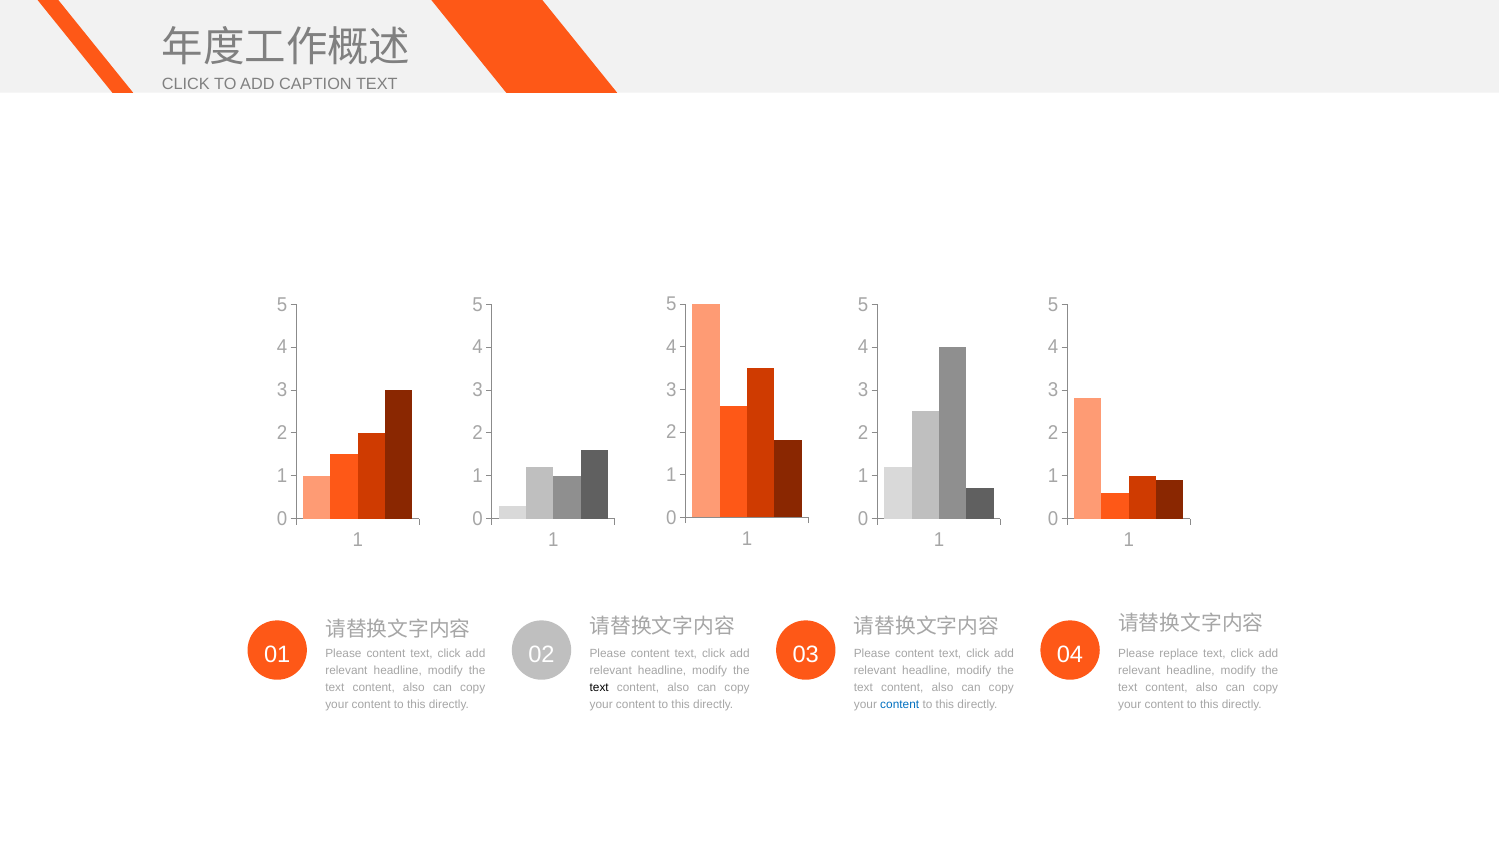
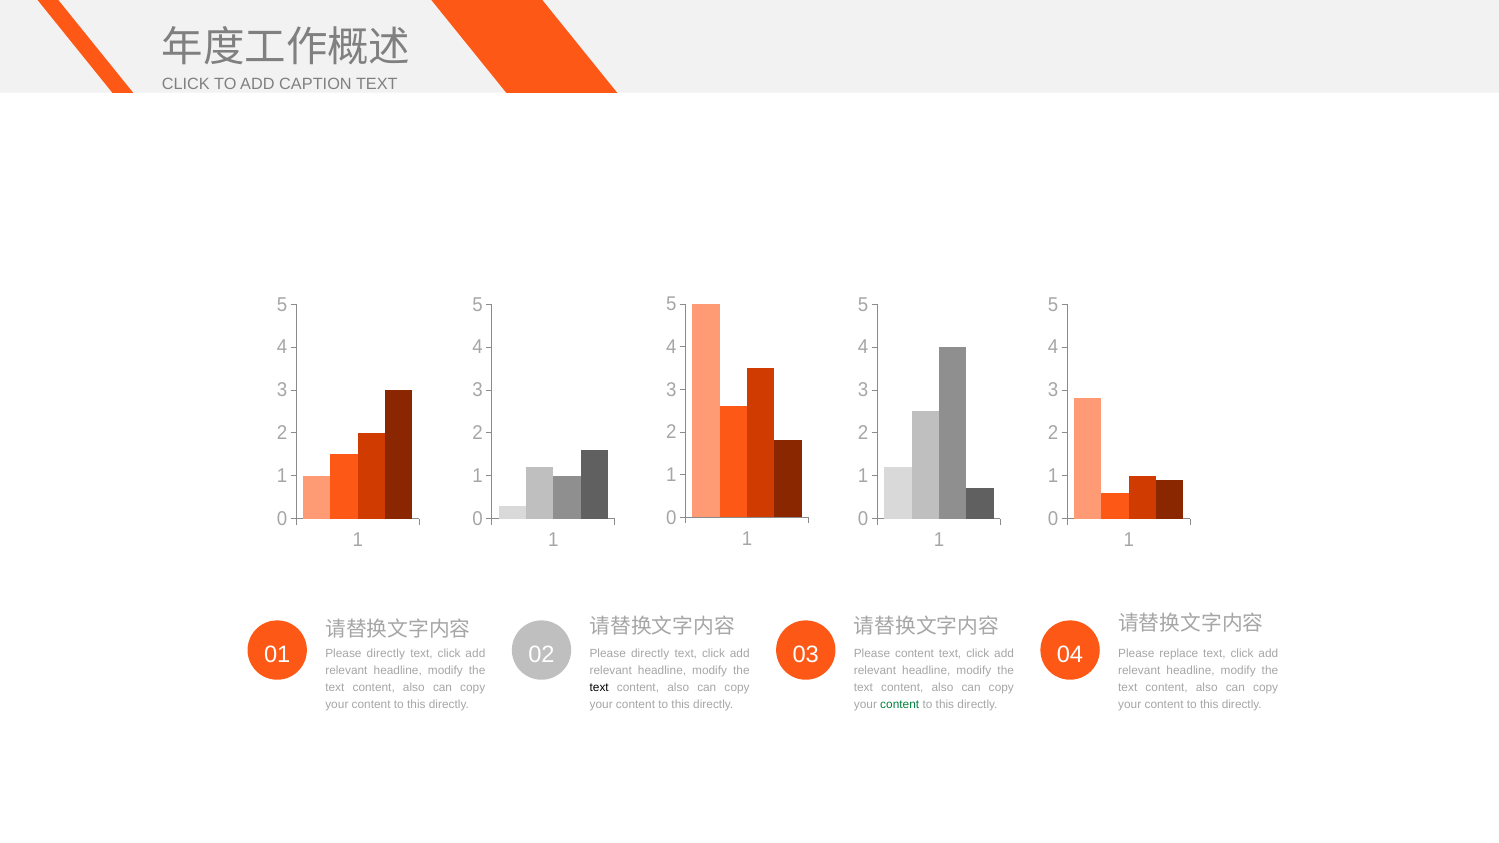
01 Please content: content -> directly (650, 654)
content: content -> directly (386, 654)
content colour: blue -> green (900, 705)
